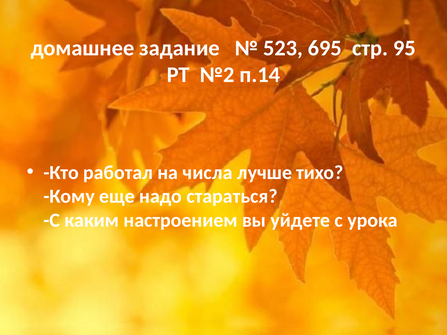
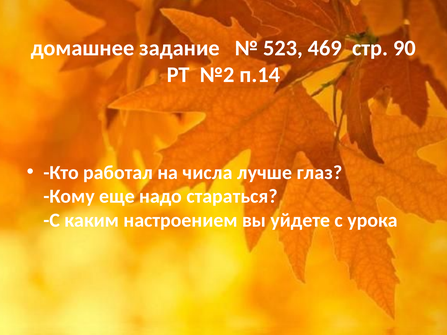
695: 695 -> 469 (325, 48)
95: 95 -> 90 (404, 48)
тихо: тихо -> глаз (320, 173)
